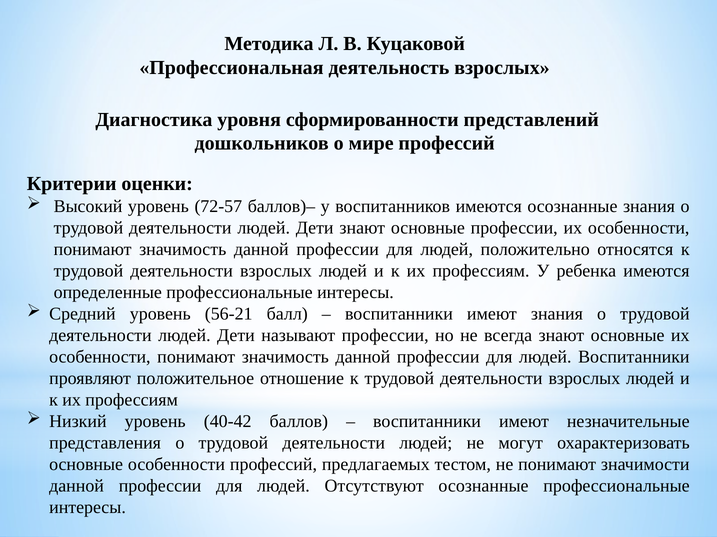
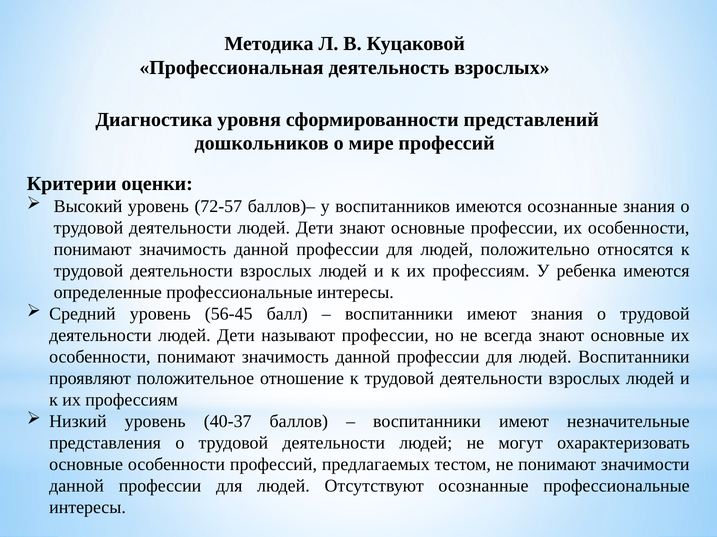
56-21: 56-21 -> 56-45 (229, 314)
40-42: 40-42 -> 40-37 (228, 422)
